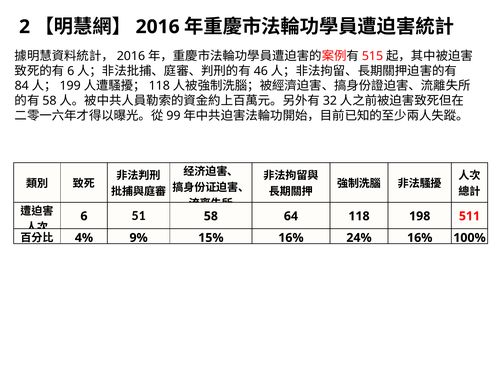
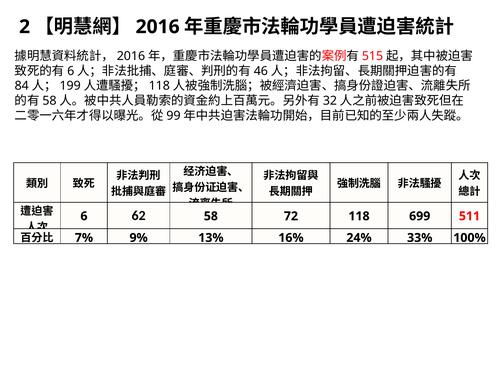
51: 51 -> 62 (139, 216)
64: 64 -> 72 (291, 216)
198: 198 -> 699 (420, 216)
4%: 4% -> 7% (84, 238)
15%: 15% -> 13% (211, 238)
24% 16%: 16% -> 33% (420, 238)
